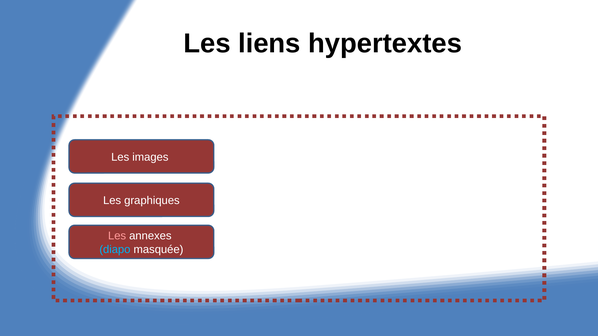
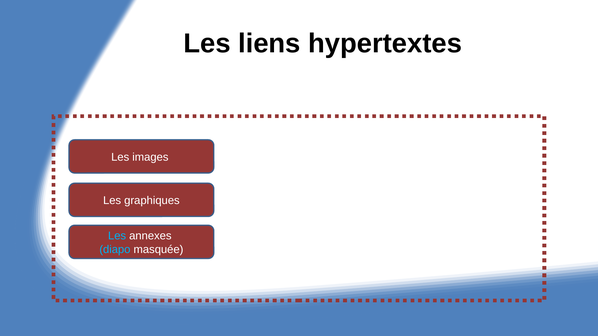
Les colour: pink -> light blue (117, 236)
